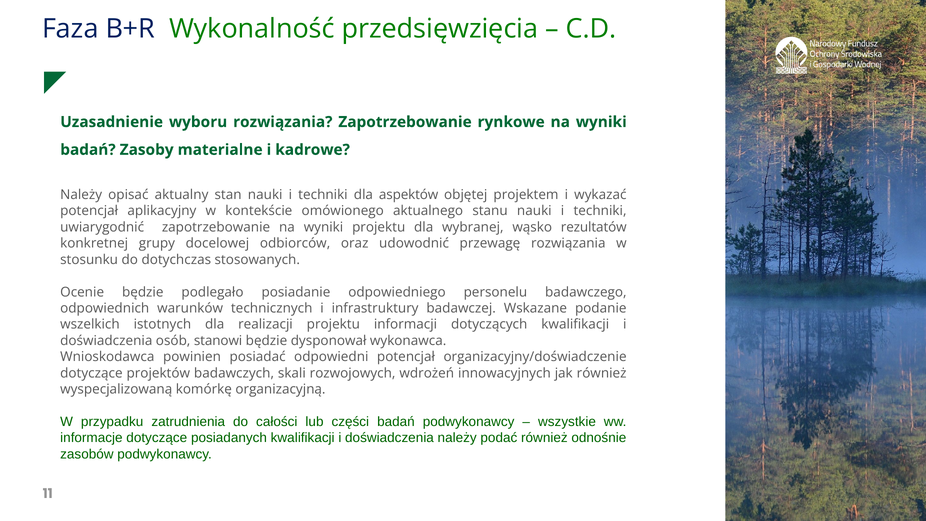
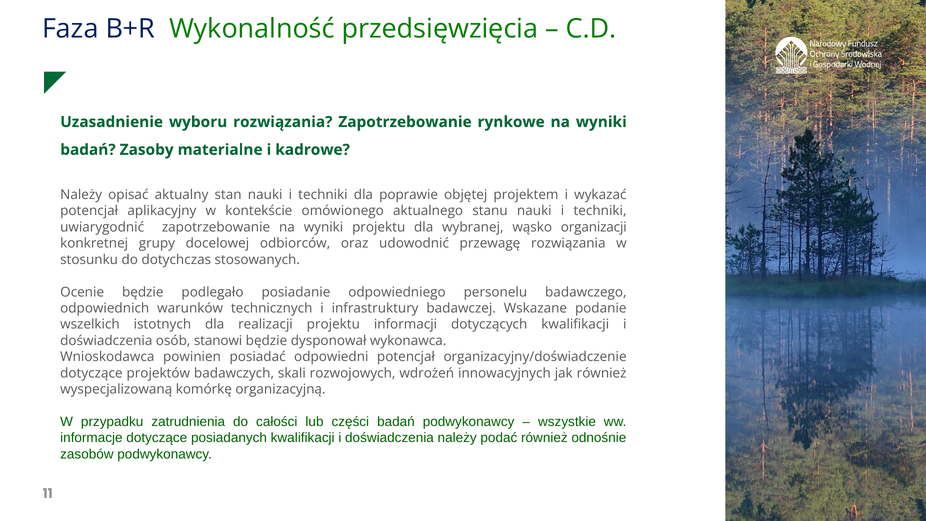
aspektów: aspektów -> poprawie (409, 195)
rezultatów: rezultatów -> organizacji (594, 227)
